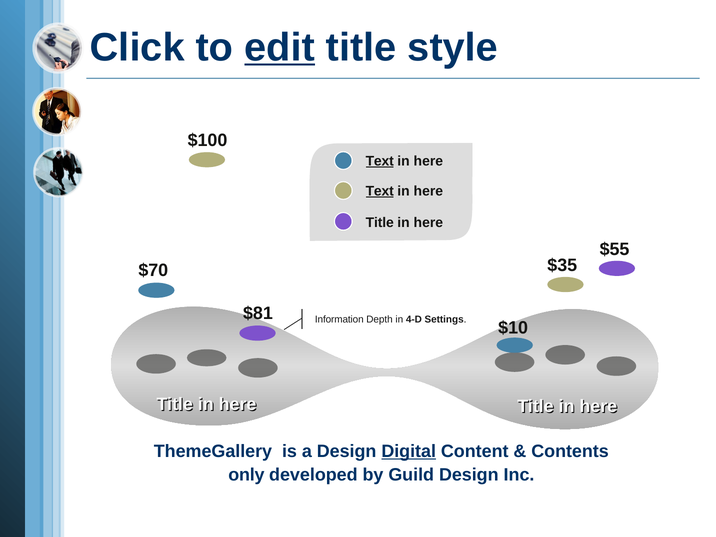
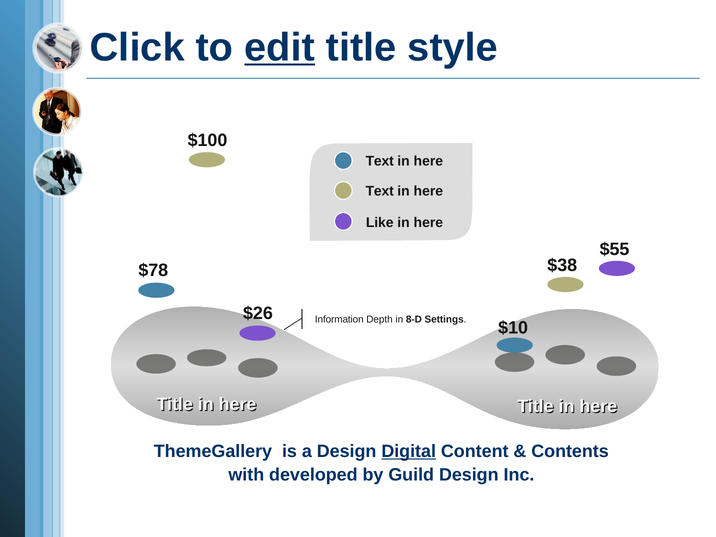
Text underline: present -> none (380, 161)
Text underline: present -> none (380, 191)
Title: Title -> Like (380, 223)
$35: $35 -> $38 (562, 265)
$70: $70 -> $78 (153, 270)
$81: $81 -> $26 (258, 313)
4-D: 4-D -> 8-D (414, 319)
only: only -> with (246, 475)
